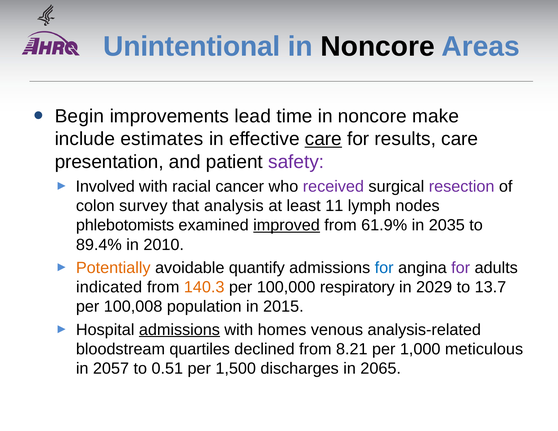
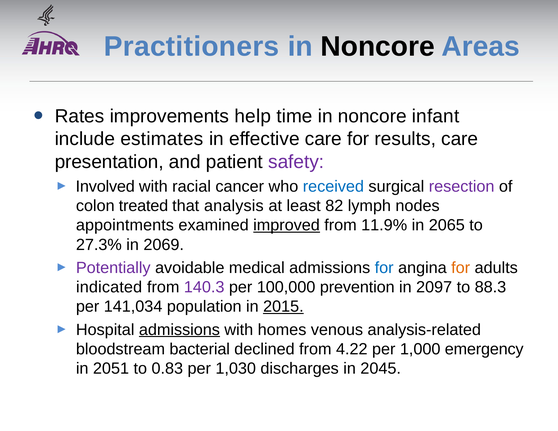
Unintentional: Unintentional -> Practitioners (192, 47)
Begin: Begin -> Rates (80, 116)
lead: lead -> help (253, 116)
make: make -> infant (436, 116)
care underline: present -> none (323, 139)
received colour: purple -> blue (333, 186)
survey: survey -> treated (143, 206)
11: 11 -> 82 (334, 206)
phlebotomists: phlebotomists -> appointments (125, 225)
61.9%: 61.9% -> 11.9% (384, 225)
2035: 2035 -> 2065 (447, 225)
89.4%: 89.4% -> 27.3% (99, 245)
2010: 2010 -> 2069 (164, 245)
Potentially colour: orange -> purple (113, 268)
quantify: quantify -> medical (257, 268)
for colour: purple -> orange (461, 268)
140.3 colour: orange -> purple (204, 287)
respiratory: respiratory -> prevention (357, 287)
2029: 2029 -> 2097 (434, 287)
13.7: 13.7 -> 88.3 (490, 287)
100,008: 100,008 -> 141,034 (133, 307)
2015 underline: none -> present (283, 307)
quartiles: quartiles -> bacterial (200, 349)
8.21: 8.21 -> 4.22 (352, 349)
meticulous: meticulous -> emergency (484, 349)
2057: 2057 -> 2051 (111, 369)
0.51: 0.51 -> 0.83 (167, 369)
1,500: 1,500 -> 1,030 (236, 369)
2065: 2065 -> 2045 (381, 369)
